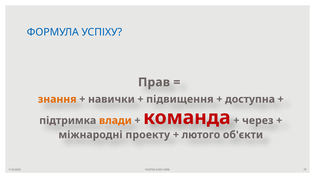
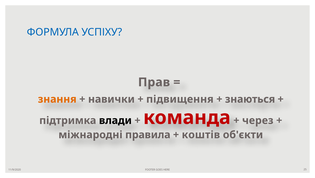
доступна: доступна -> знаються (250, 100)
влади colour: orange -> black (115, 121)
проекту: проекту -> правила (148, 135)
лютого: лютого -> коштів (201, 135)
